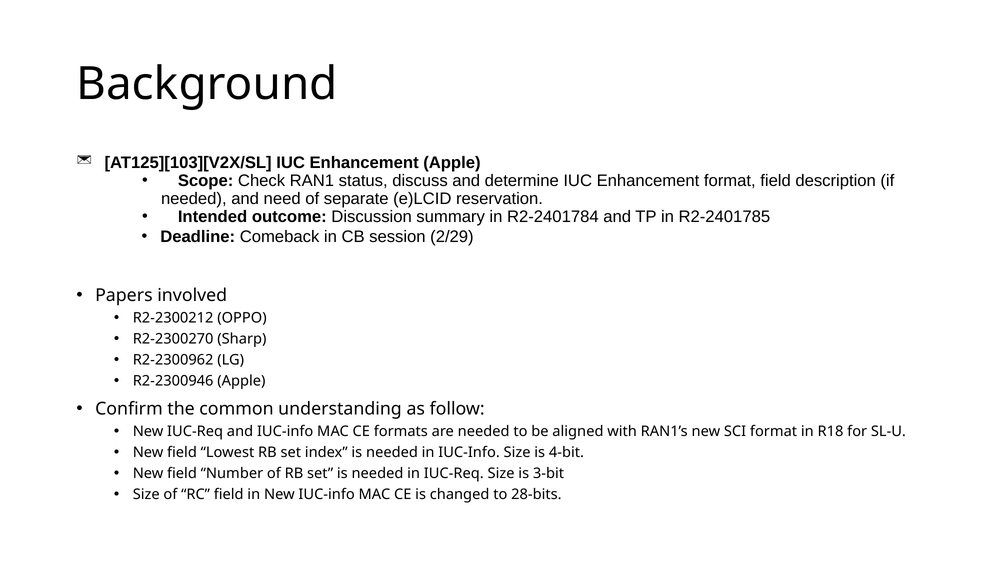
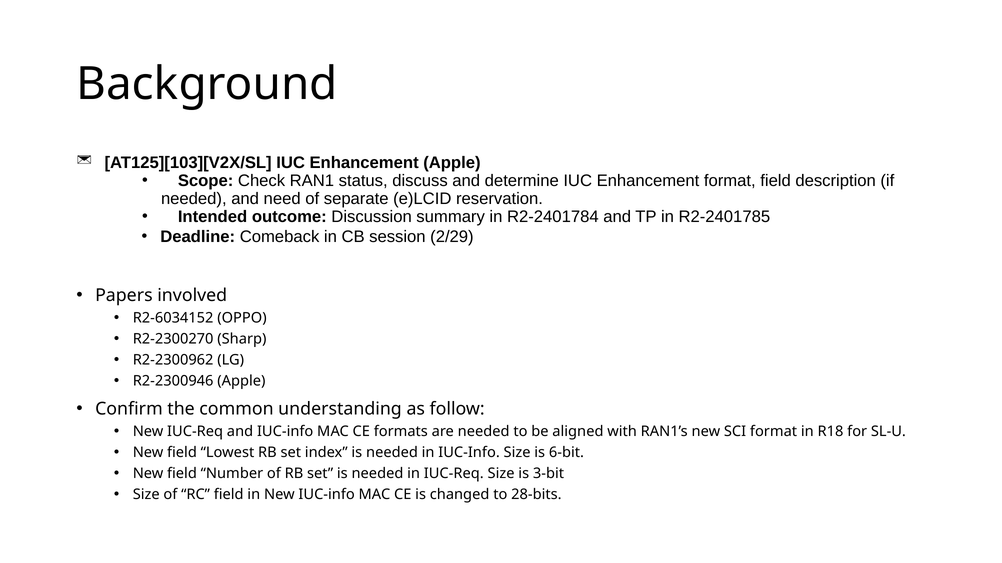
R2-2300212: R2-2300212 -> R2-6034152 (173, 318)
4-bit: 4-bit -> 6-bit (566, 453)
